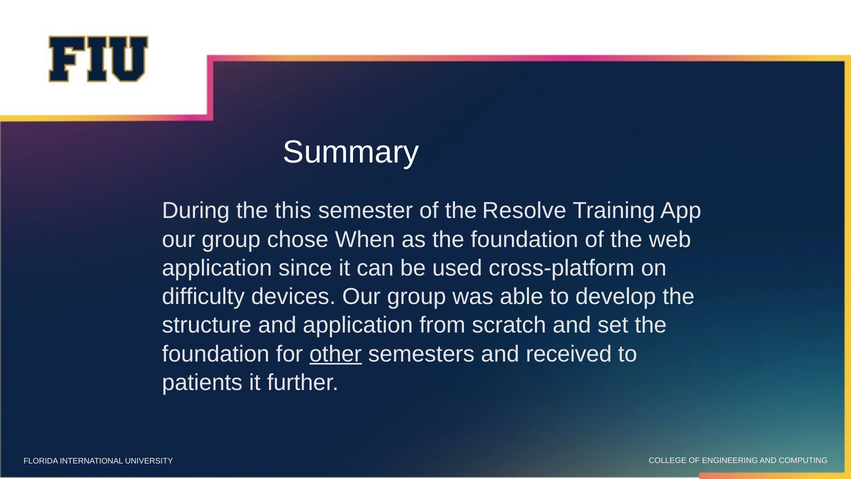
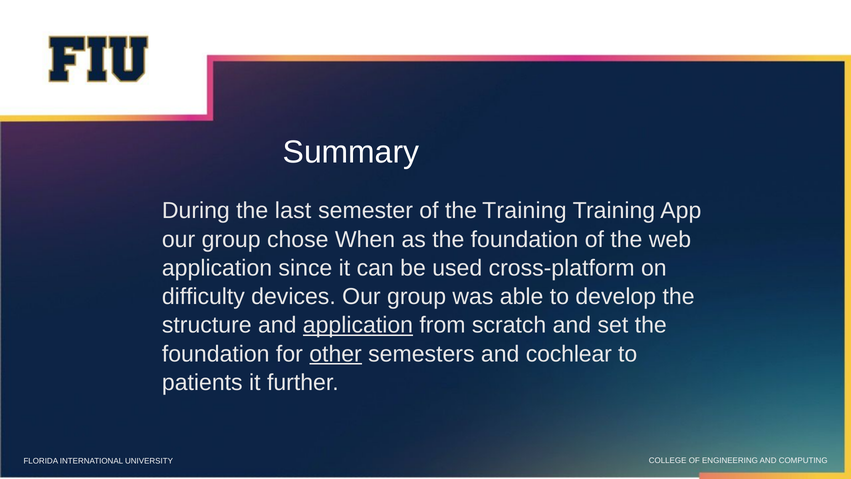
this: this -> last (293, 211)
the Resolve: Resolve -> Training (524, 211)
application underline: none -> present (358, 325)
received: received -> cochlear (569, 354)
